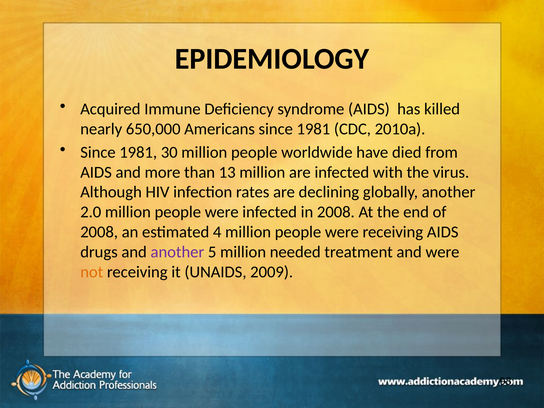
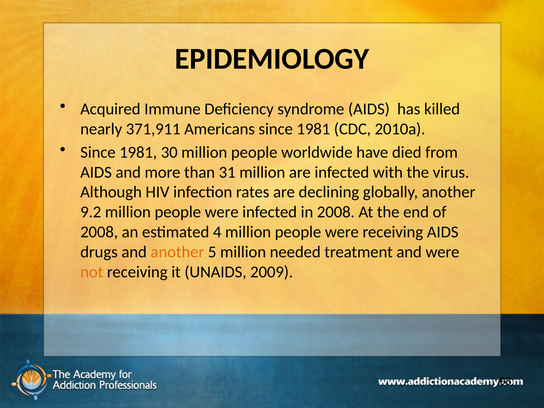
650,000: 650,000 -> 371,911 (153, 129)
13: 13 -> 31 (227, 172)
2.0: 2.0 -> 9.2 (91, 212)
another colour: purple -> orange (177, 252)
